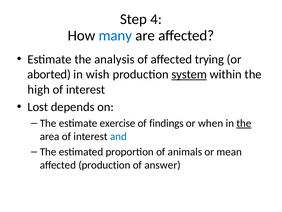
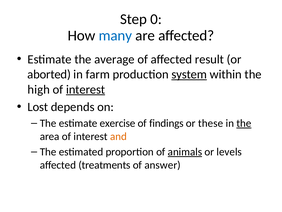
4: 4 -> 0 (156, 19)
analysis: analysis -> average (114, 59)
trying: trying -> result (209, 59)
wish: wish -> farm (98, 74)
interest underline: none -> present (86, 89)
when: when -> these (211, 123)
and colour: blue -> orange (118, 136)
animals underline: none -> present (185, 152)
mean: mean -> levels (229, 152)
affected production: production -> treatments (104, 165)
